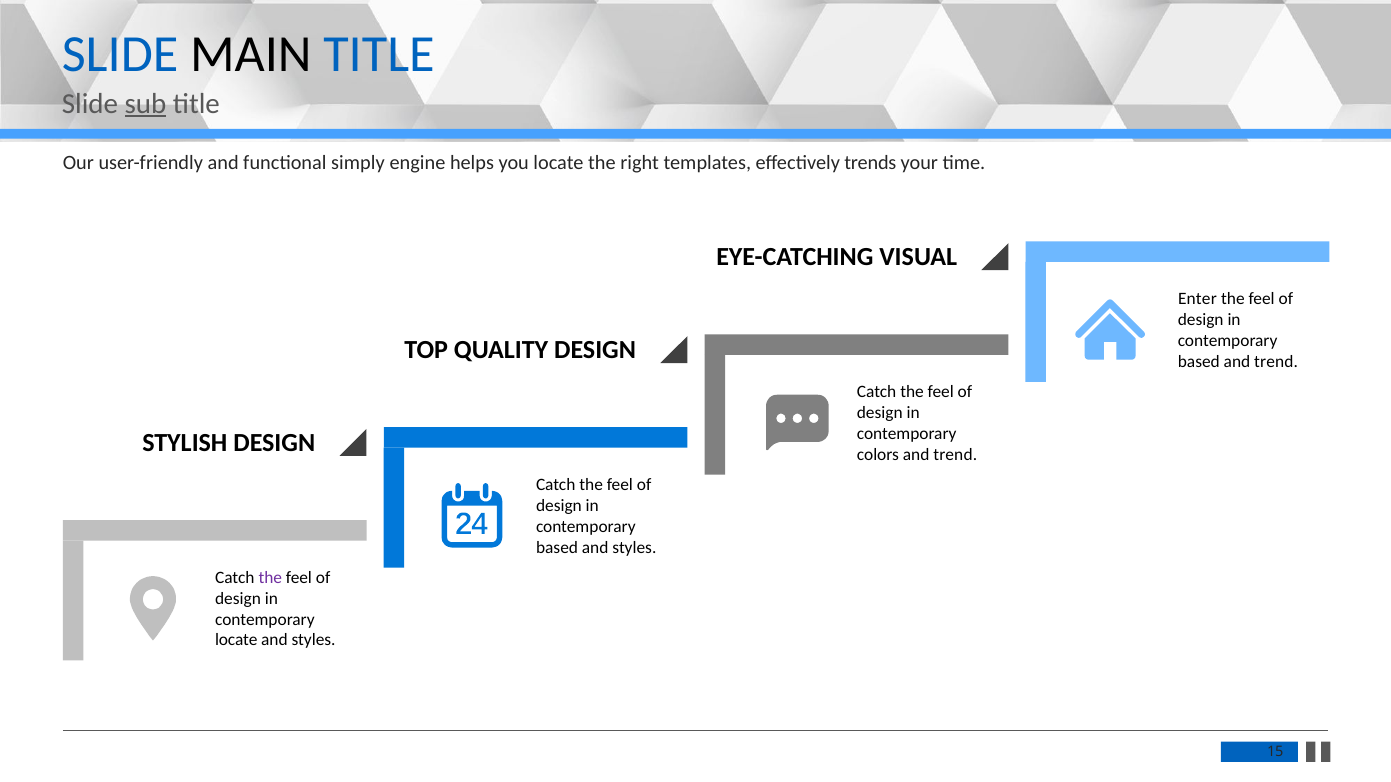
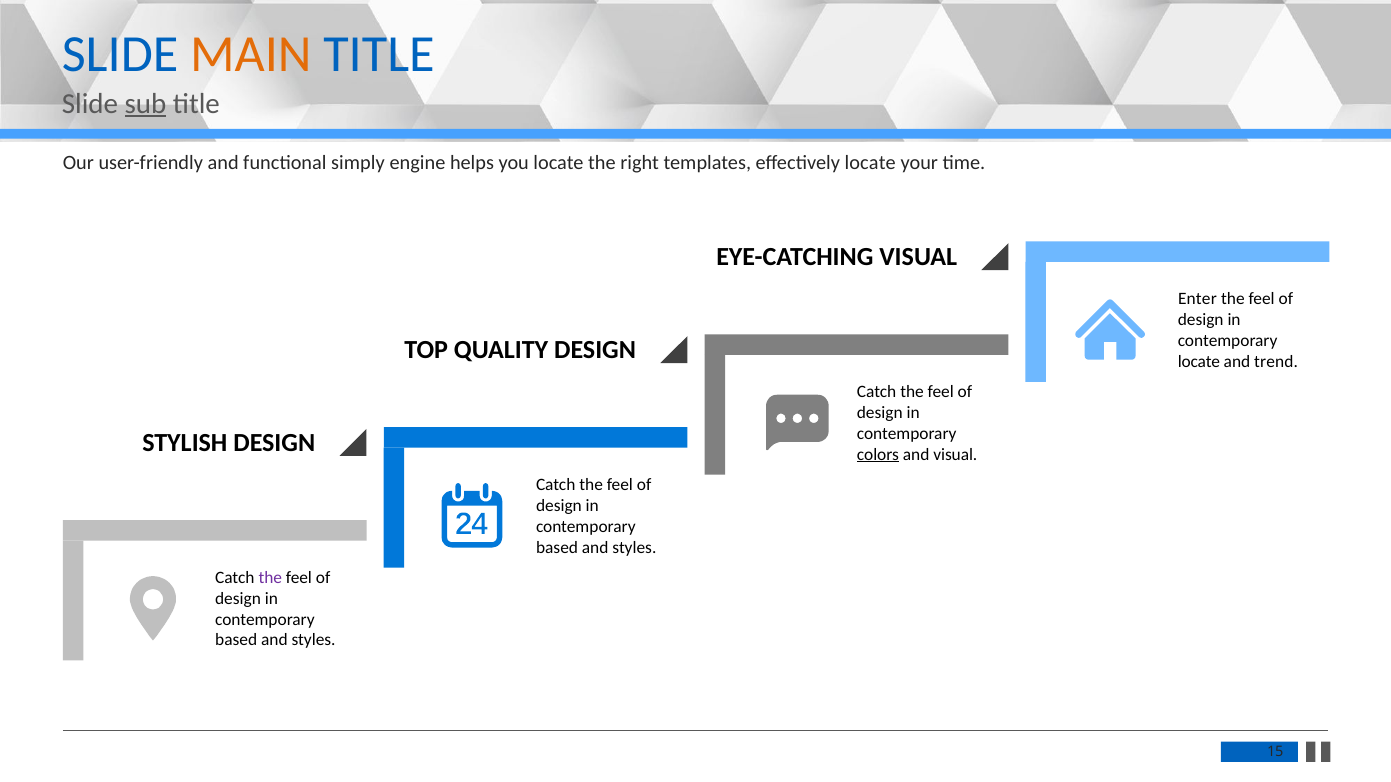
MAIN colour: black -> orange (251, 54)
effectively trends: trends -> locate (870, 163)
based: based -> locate (1199, 362)
colors underline: none -> present (878, 455)
trend: trend -> visual (955, 455)
locate: locate -> based (236, 641)
